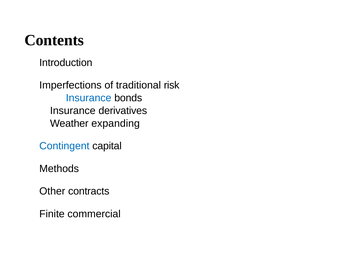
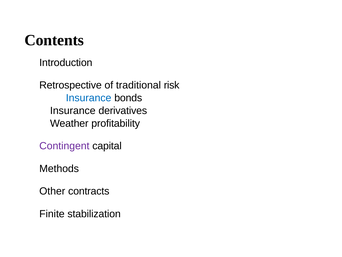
Imperfections: Imperfections -> Retrospective (71, 85)
expanding: expanding -> profitability (116, 123)
Contingent colour: blue -> purple (64, 146)
commercial: commercial -> stabilization (94, 214)
